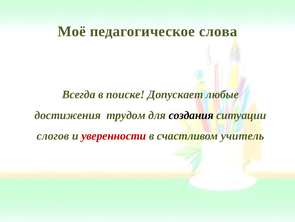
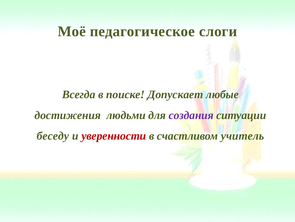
слова: слова -> слоги (218, 31)
трудом: трудом -> людьми (126, 115)
создания colour: black -> purple (191, 115)
слогов: слогов -> беседу (53, 135)
